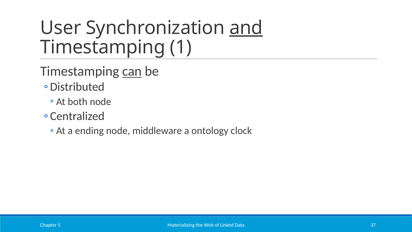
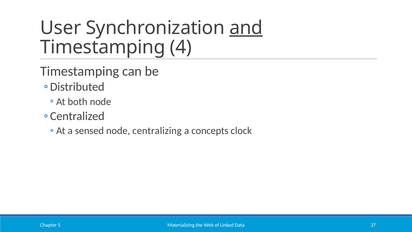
1: 1 -> 4 (181, 47)
can underline: present -> none (132, 71)
ending: ending -> sensed (89, 131)
middleware: middleware -> centralizing (157, 131)
ontology: ontology -> concepts (210, 131)
